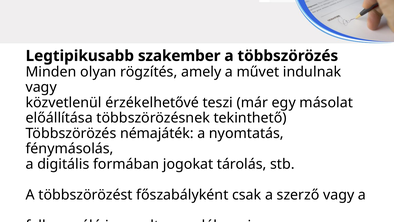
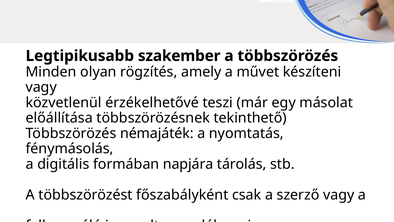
indulnak: indulnak -> készíteni (312, 72)
jogokat: jogokat -> napjára (188, 164)
